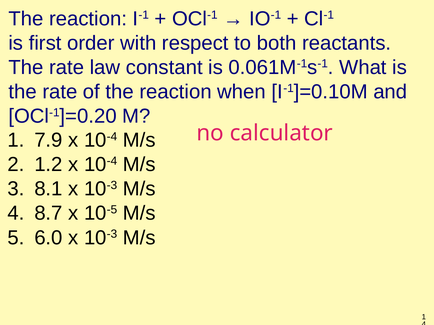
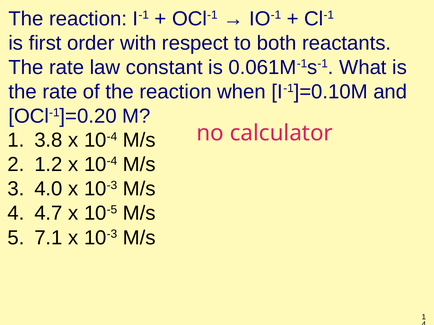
7.9: 7.9 -> 3.8 (48, 140)
8.1: 8.1 -> 4.0 (48, 189)
8.7: 8.7 -> 4.7 (48, 214)
6.0: 6.0 -> 7.1 (48, 238)
